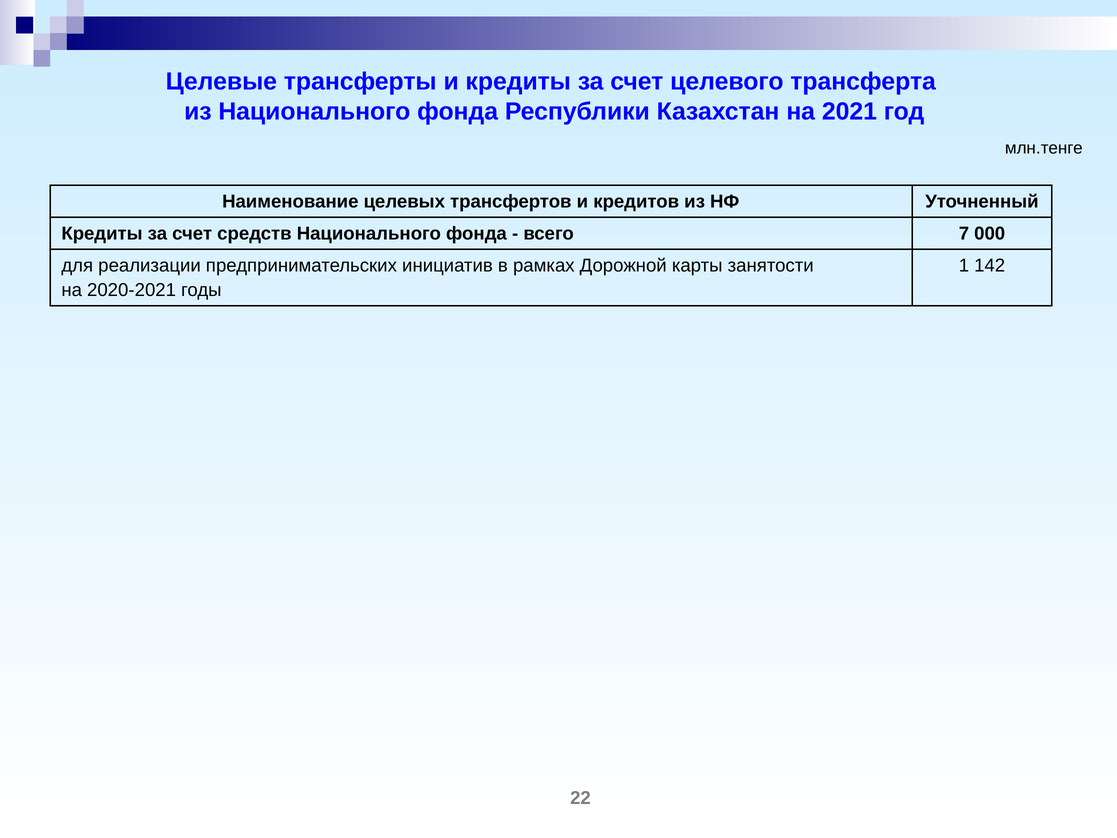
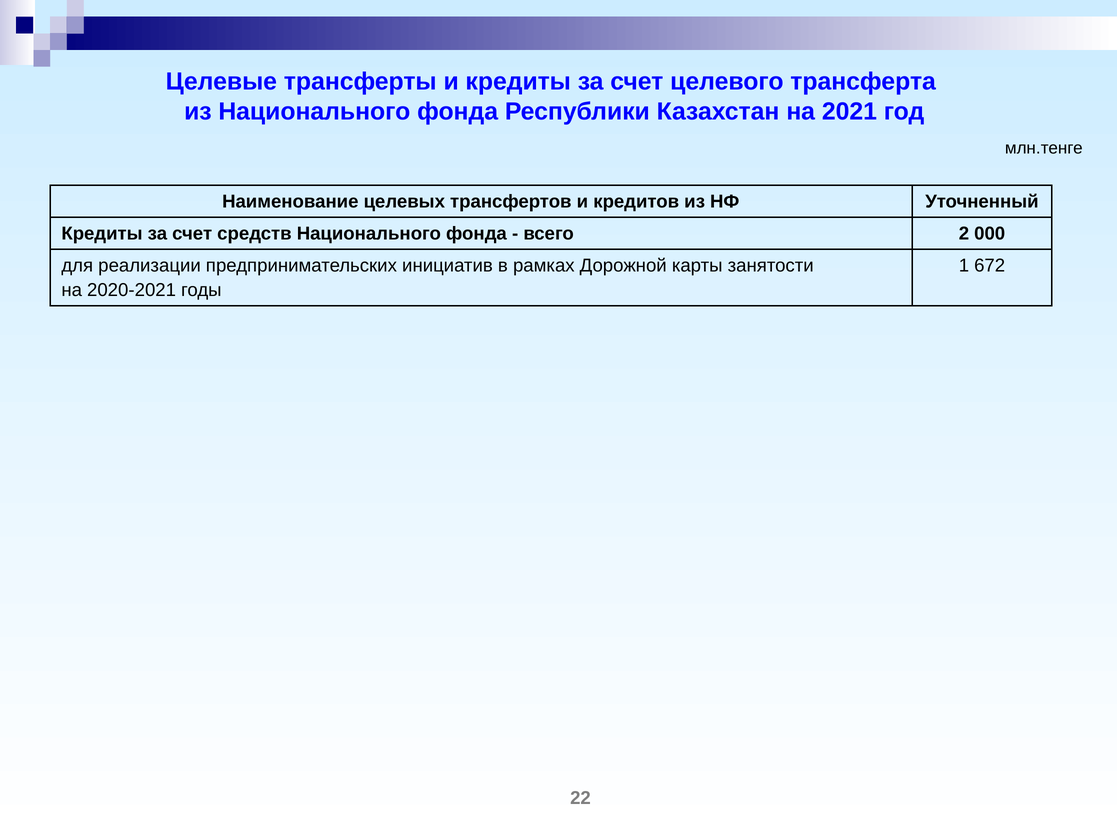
7: 7 -> 2 (964, 234)
142: 142 -> 672 (990, 266)
